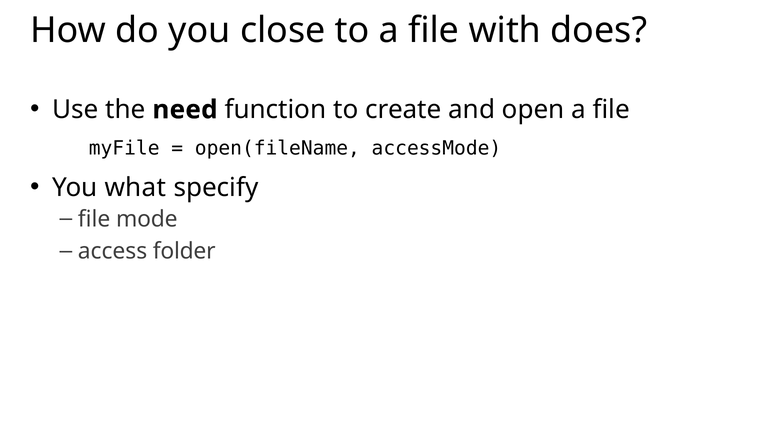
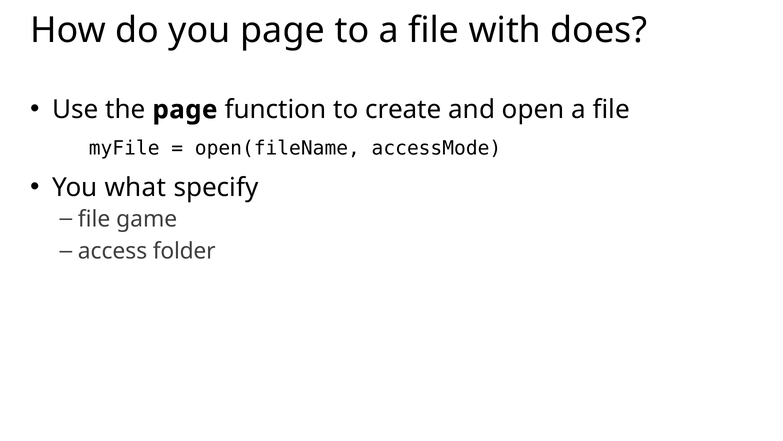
you close: close -> page (283, 30)
the need: need -> page (185, 110)
mode: mode -> game (147, 219)
